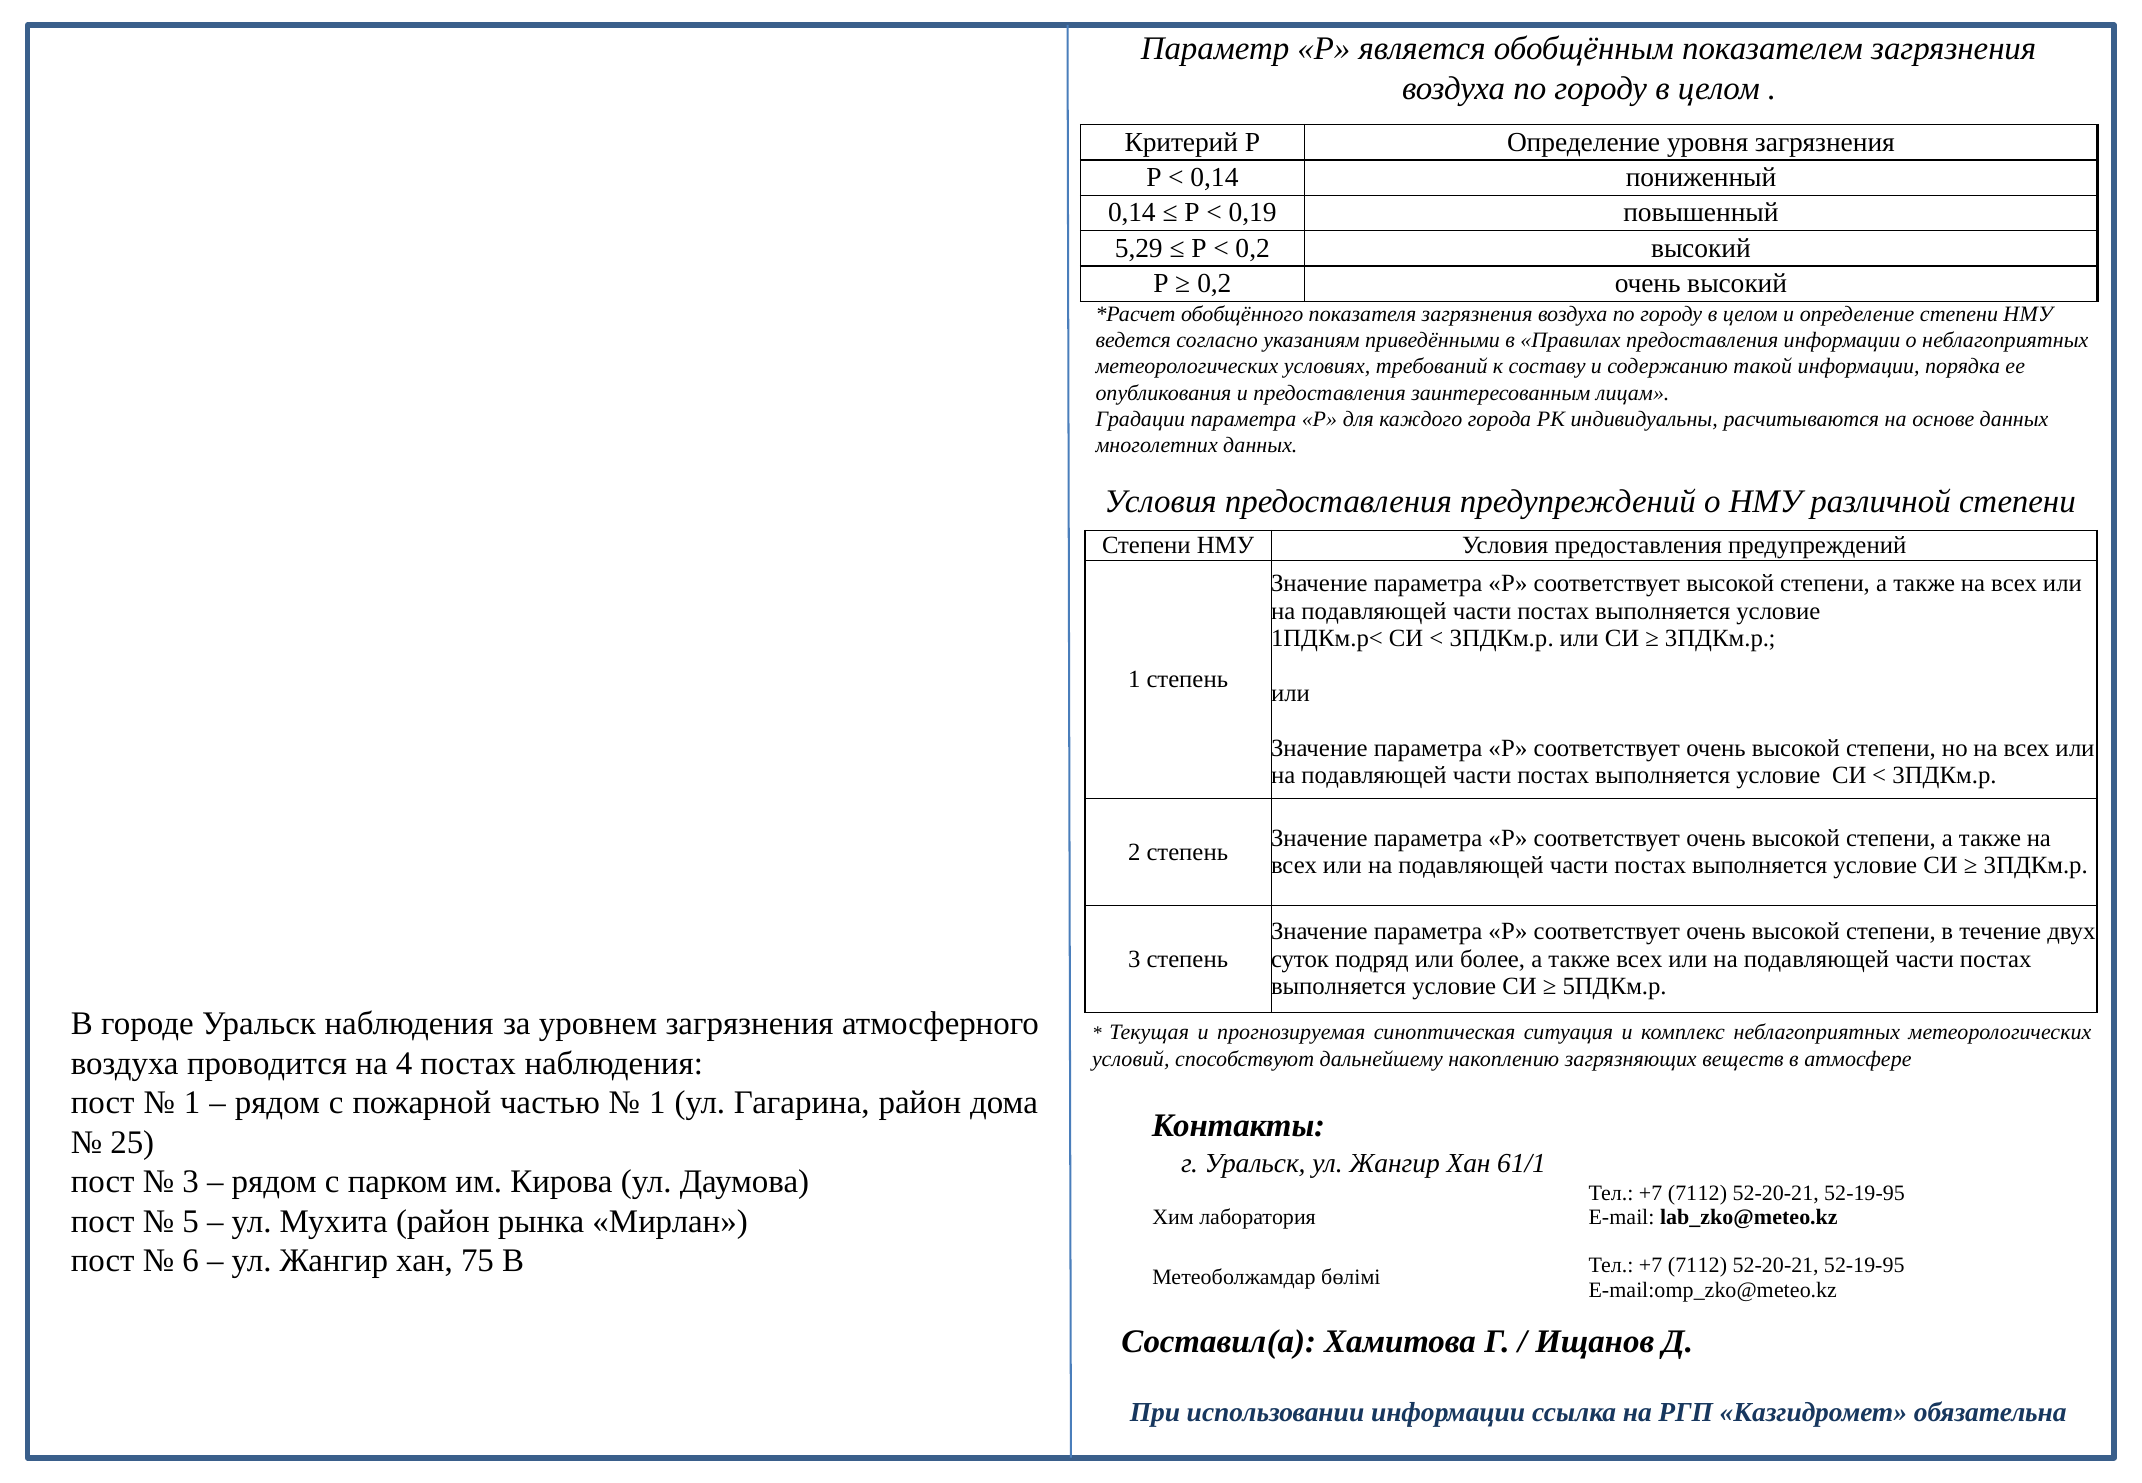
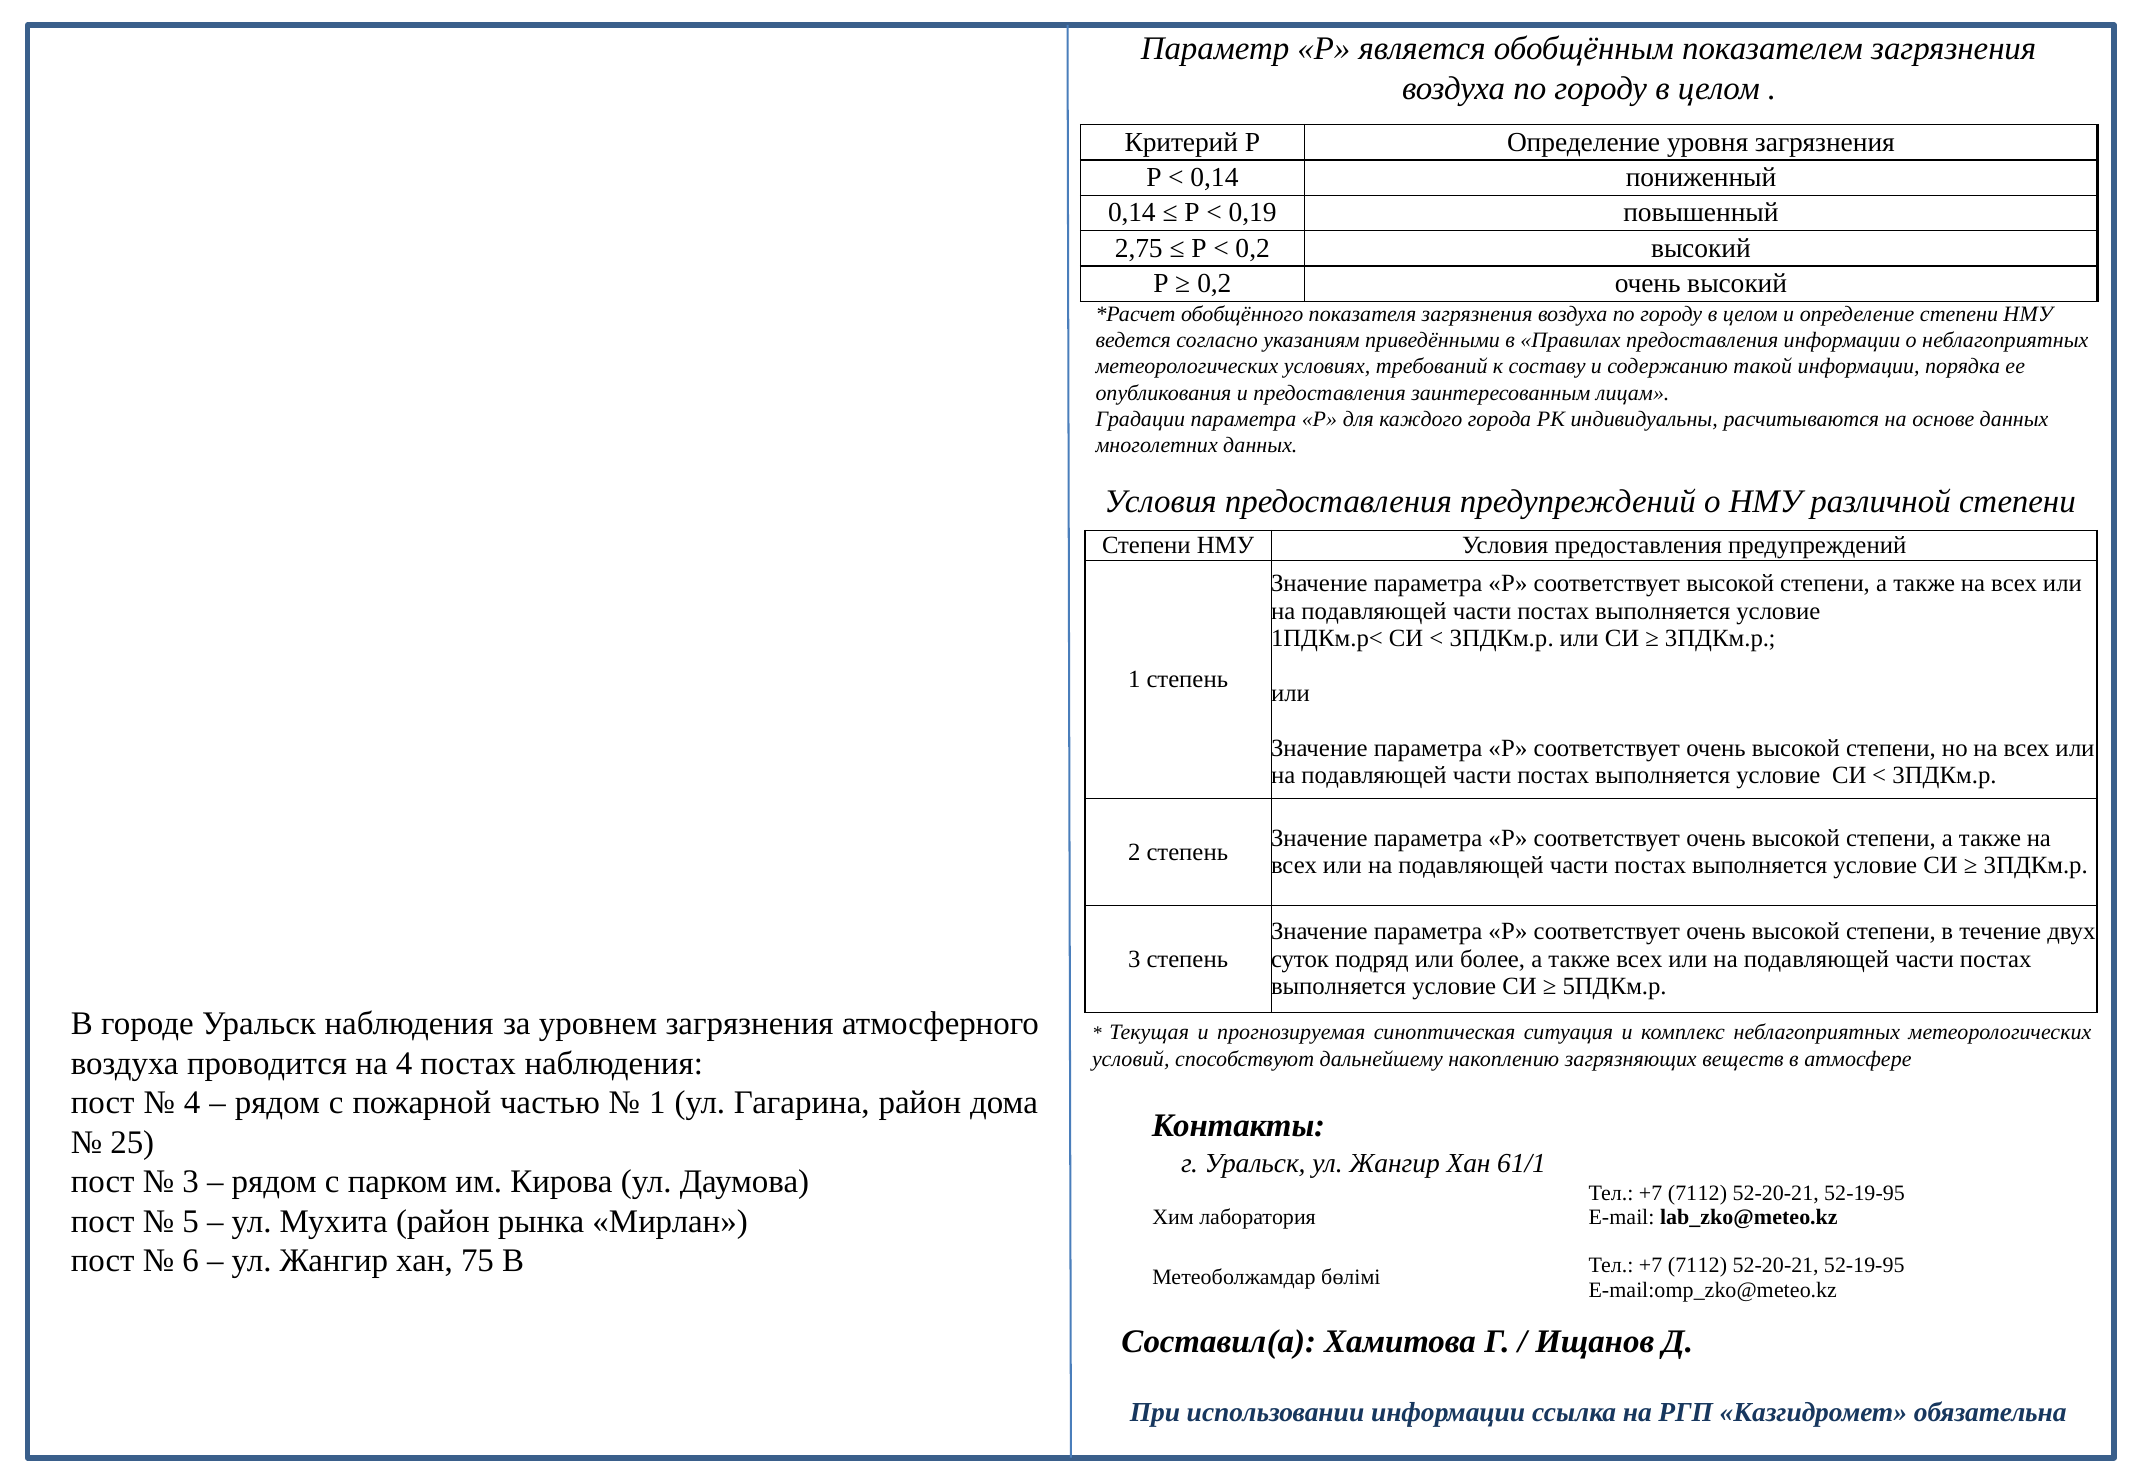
5,29: 5,29 -> 2,75 (1139, 248)
1: 1 -> 4 (192, 1103)
